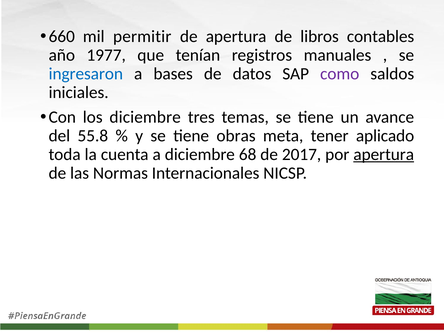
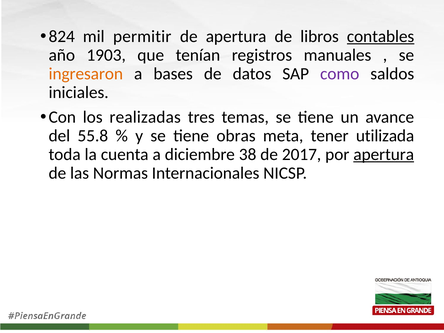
660: 660 -> 824 (62, 36)
contables underline: none -> present (381, 36)
1977: 1977 -> 1903 (106, 55)
ingresaron colour: blue -> orange (86, 74)
los diciembre: diciembre -> realizadas (145, 117)
aplicado: aplicado -> utilizada (385, 136)
68: 68 -> 38 (248, 155)
